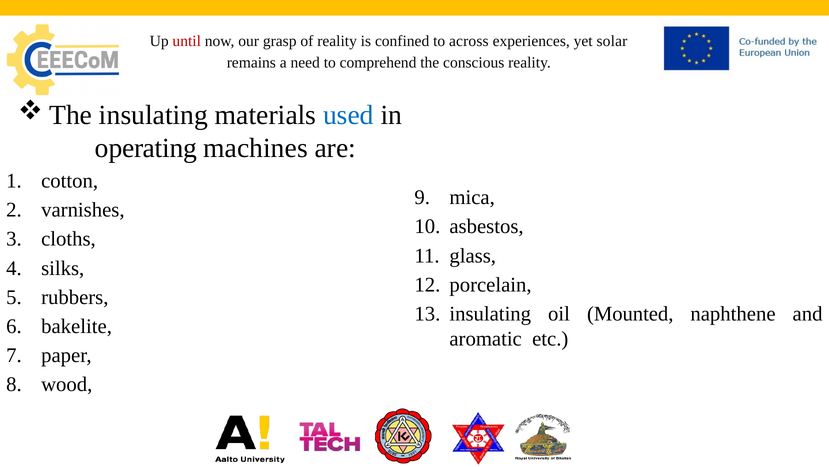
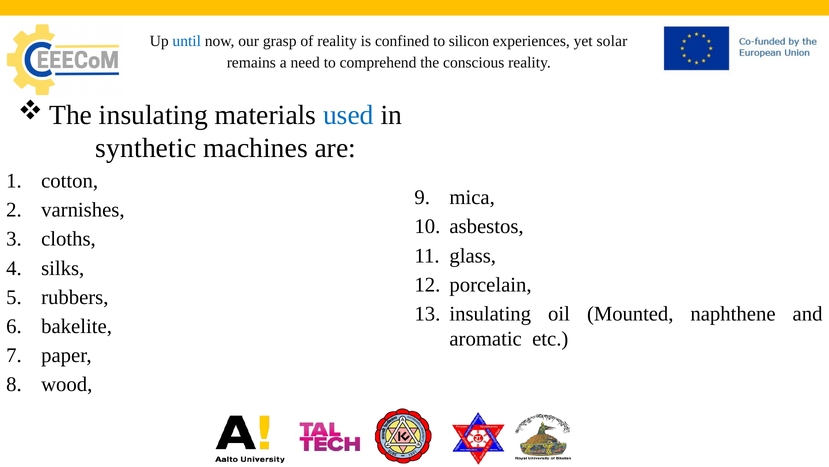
until colour: red -> blue (187, 41)
across: across -> silicon (469, 41)
operating: operating -> synthetic (146, 148)
